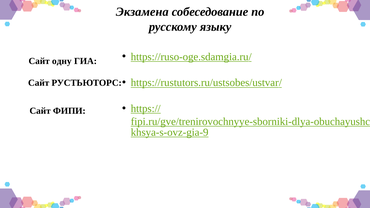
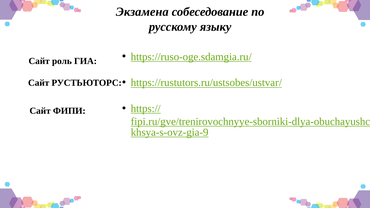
одну: одну -> роль (62, 61)
